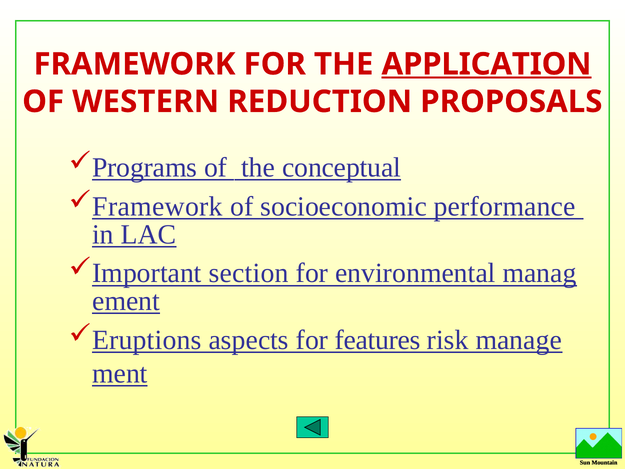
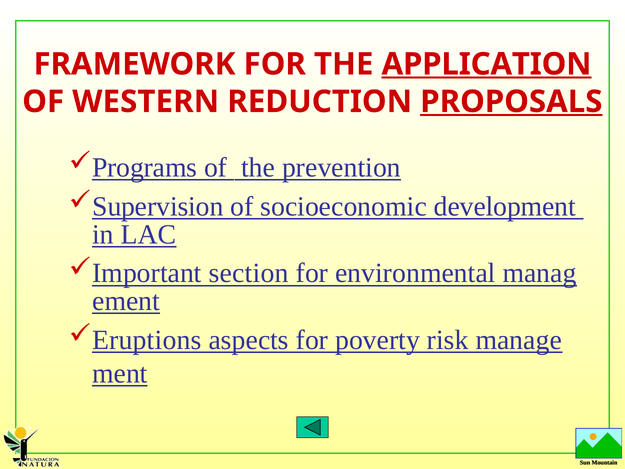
PROPOSALS underline: none -> present (511, 102)
conceptual: conceptual -> prevention (341, 168)
Framework: Framework -> Supervision (158, 206)
performance: performance -> development (505, 206)
features: features -> poverty (378, 340)
